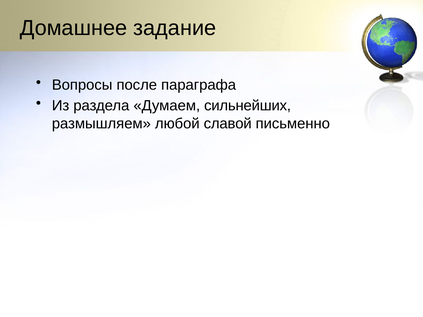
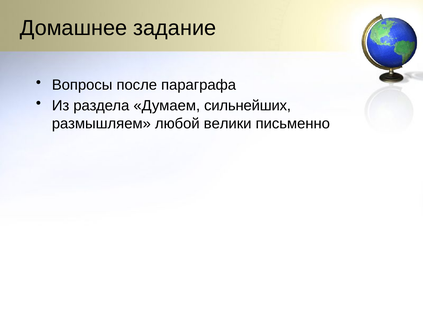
славой: славой -> велики (228, 124)
